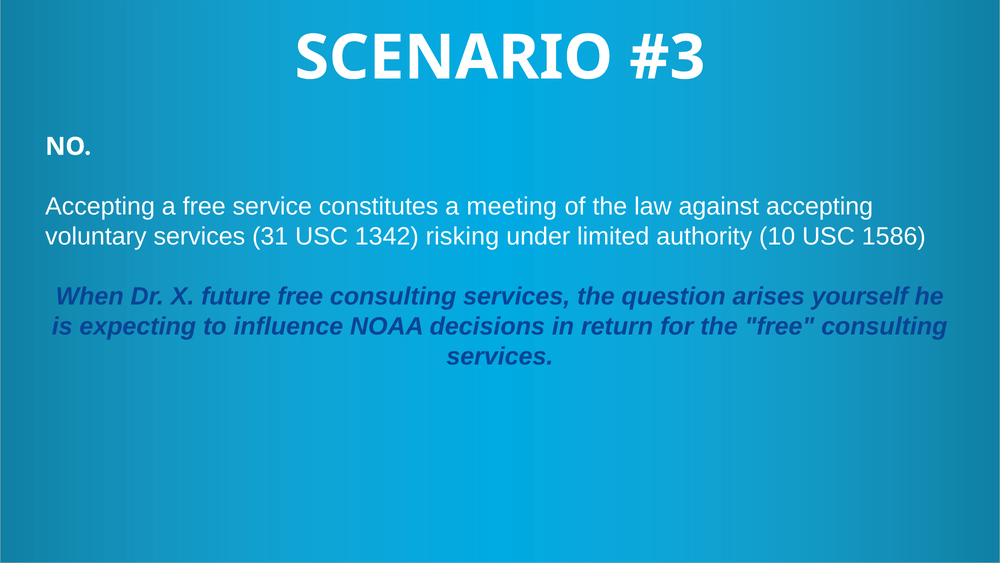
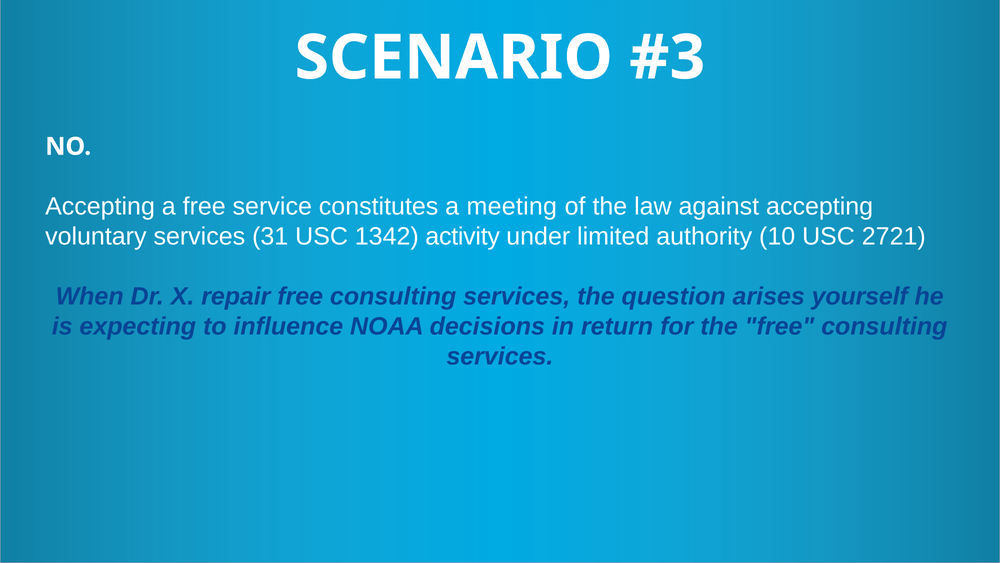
risking: risking -> activity (463, 236)
1586: 1586 -> 2721 (894, 236)
future: future -> repair (236, 296)
